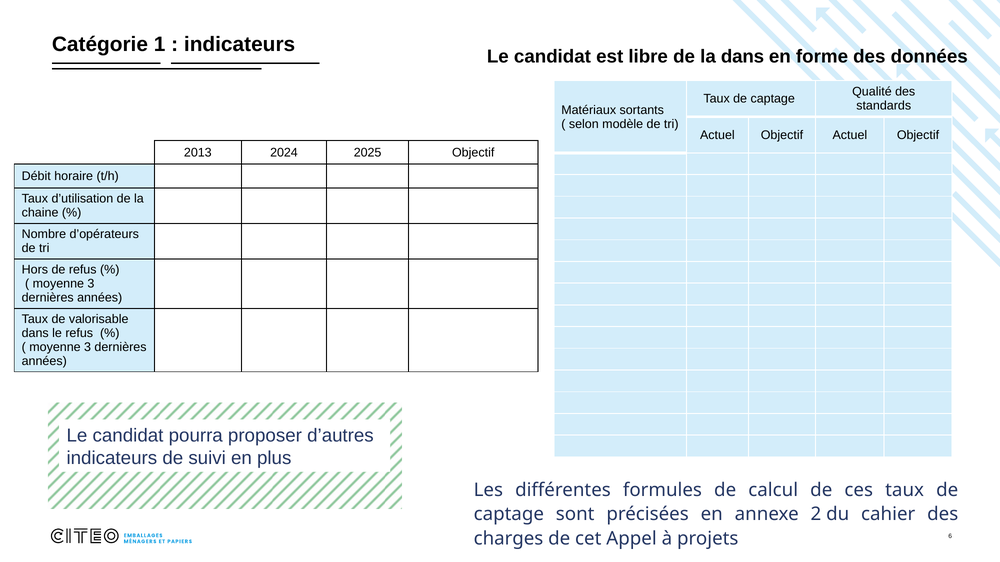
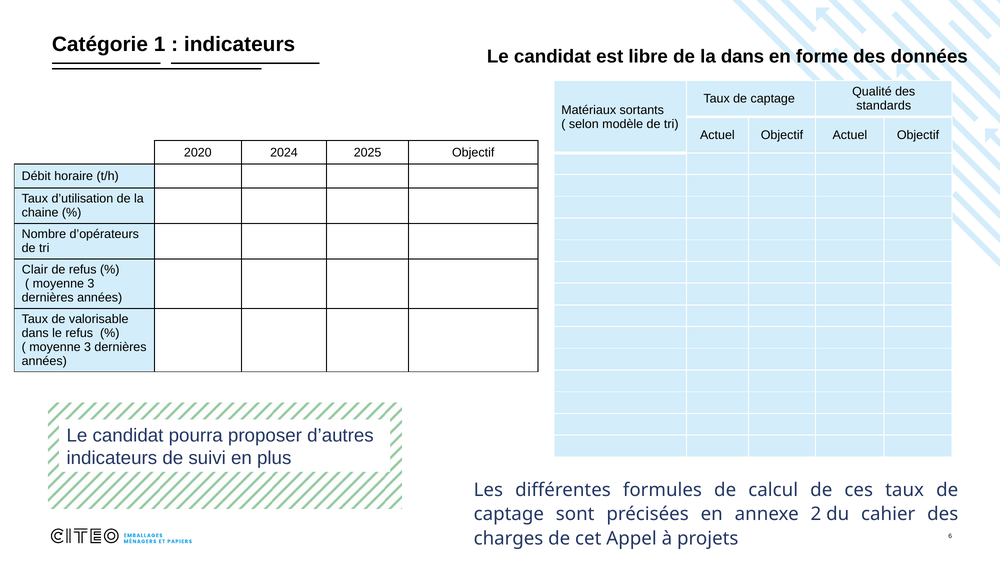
2013: 2013 -> 2020 (198, 153)
Hors: Hors -> Clair (35, 270)
